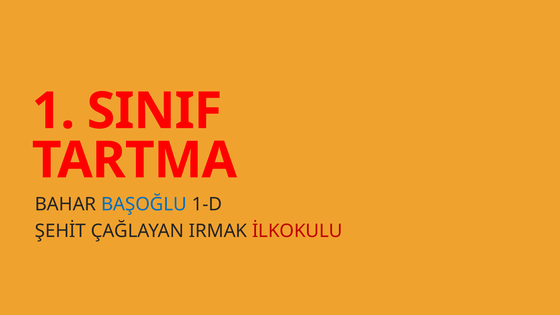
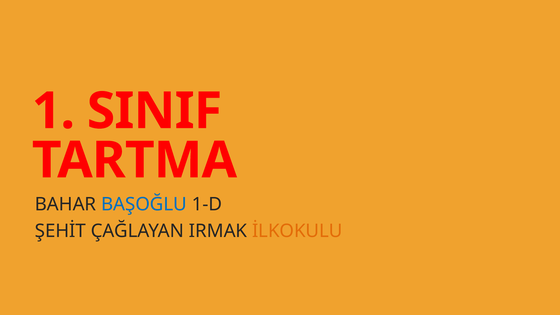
İLKOKULU colour: red -> orange (297, 231)
